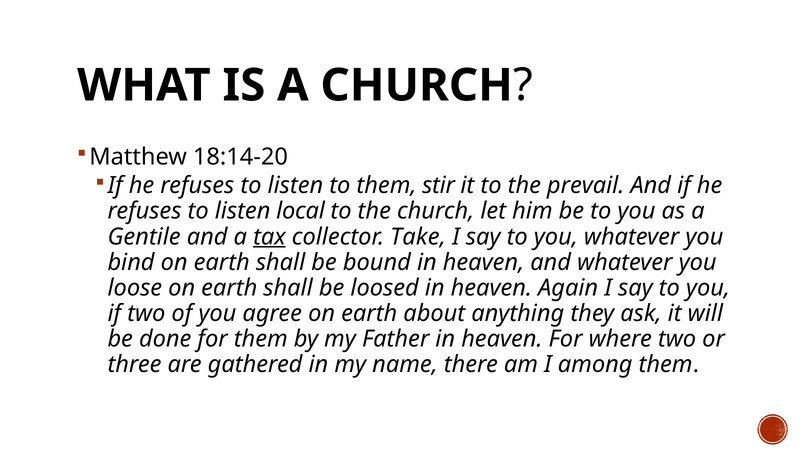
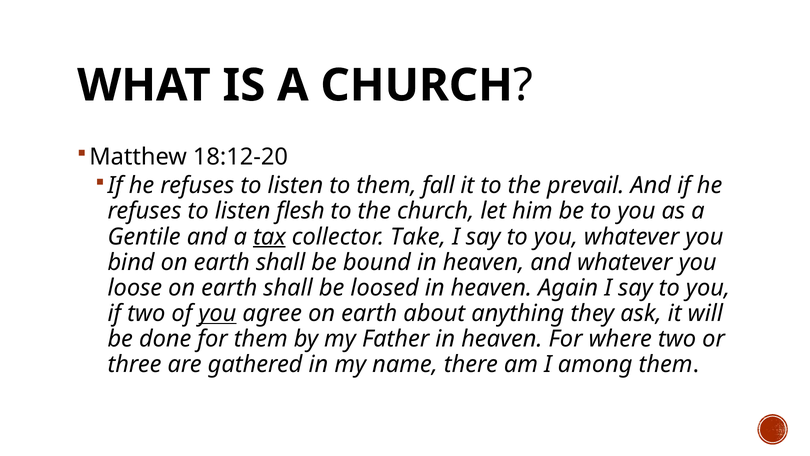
18:14-20: 18:14-20 -> 18:12-20 (240, 157)
stir: stir -> fall (439, 186)
local: local -> flesh (301, 211)
you underline: none -> present (217, 313)
